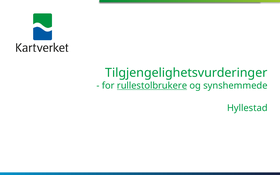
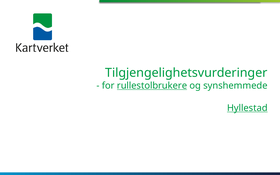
Hyllestad underline: none -> present (247, 108)
